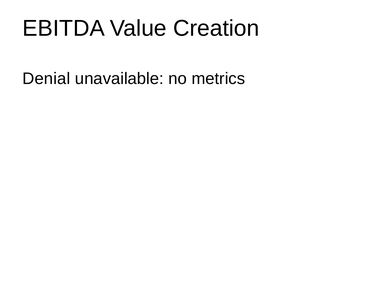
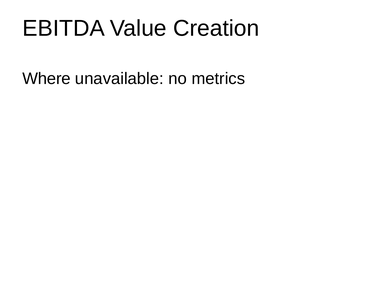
Denial: Denial -> Where (46, 78)
